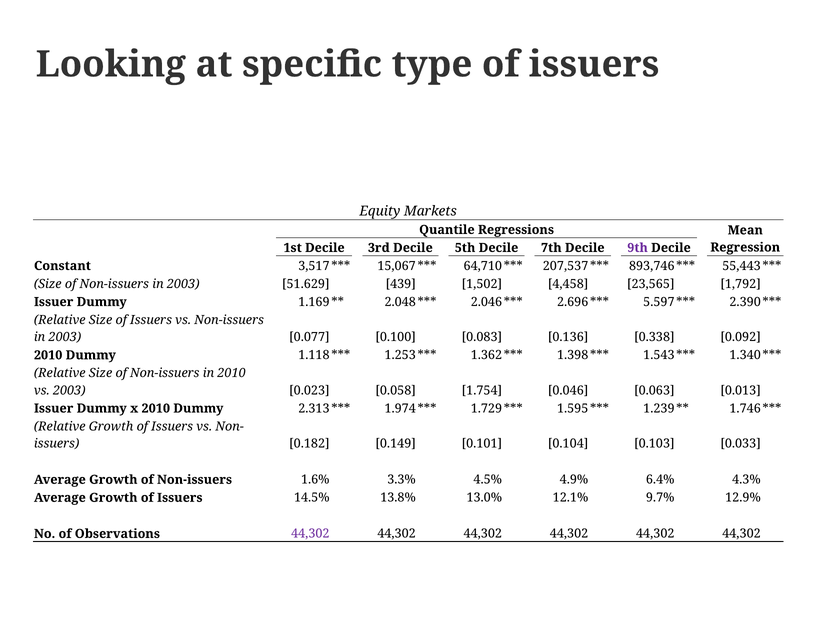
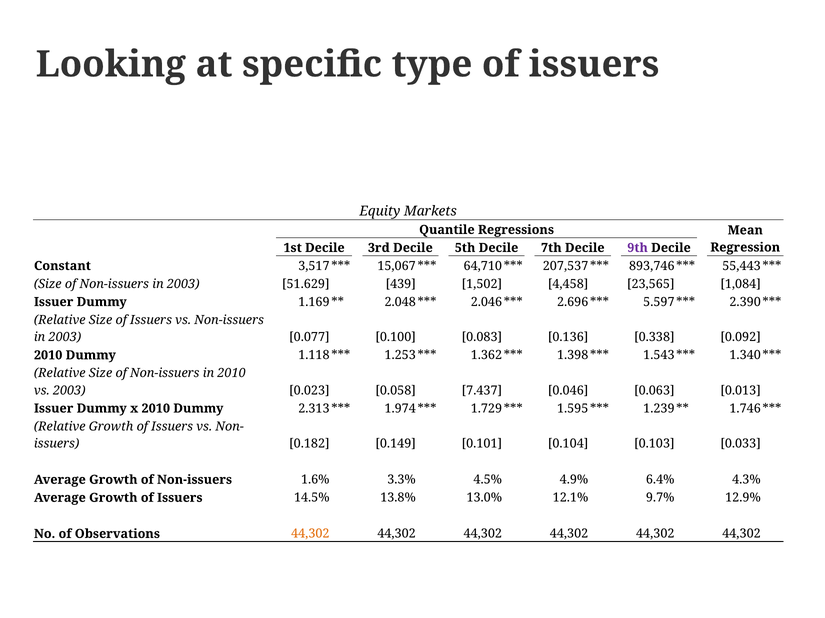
1,792: 1,792 -> 1,084 (741, 284)
1.754: 1.754 -> 7.437 (482, 391)
44,302 colour: purple -> orange (310, 534)
